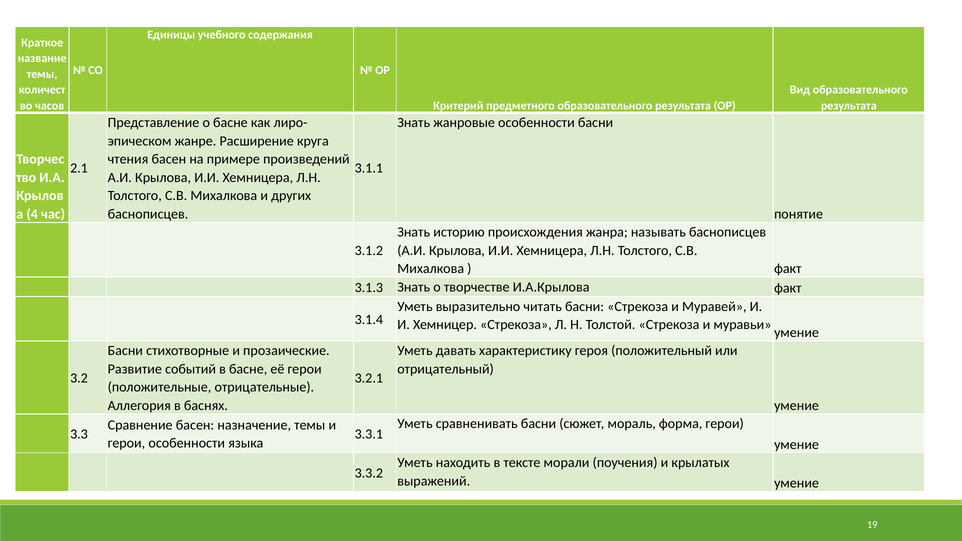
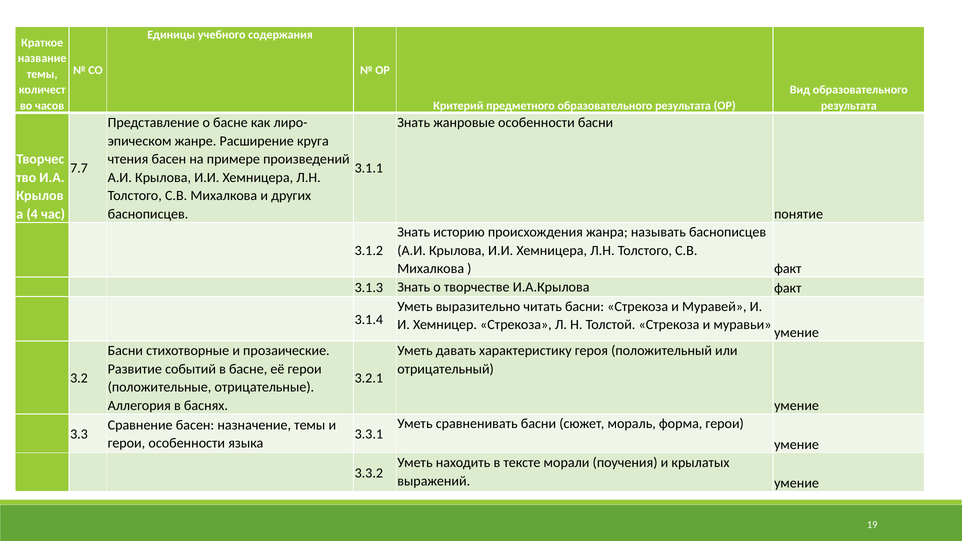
2.1: 2.1 -> 7.7 (79, 168)
